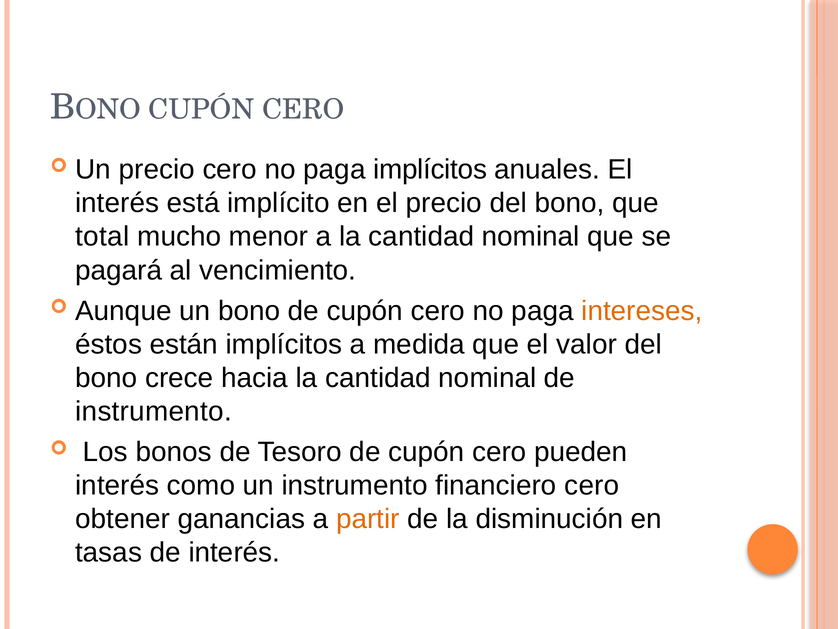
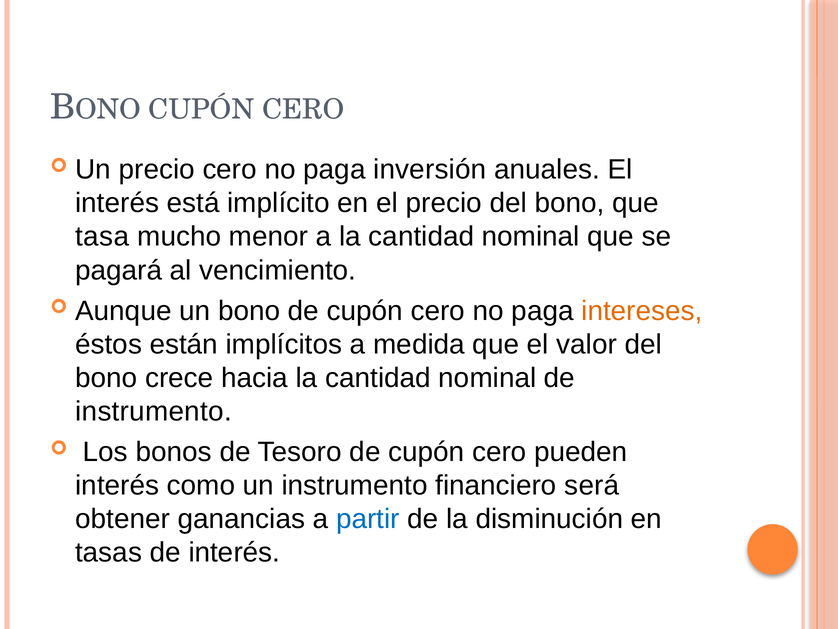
paga implícitos: implícitos -> inversión (430, 169)
total: total -> tasa (102, 237)
financiero cero: cero -> será (592, 485)
partir colour: orange -> blue (368, 519)
